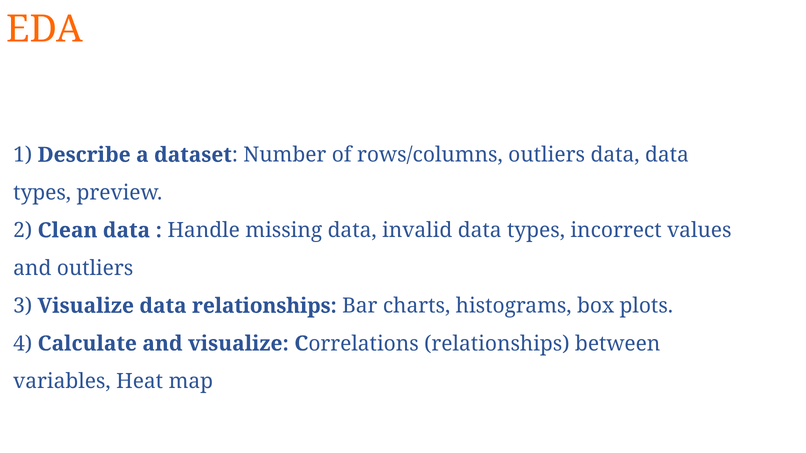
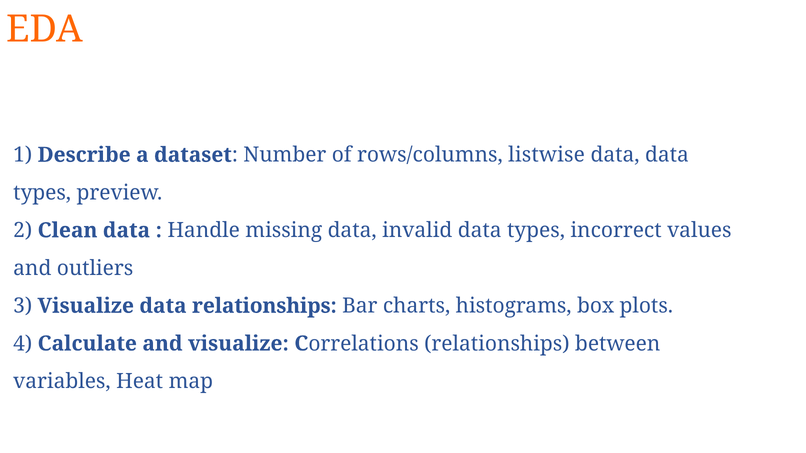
rows/columns outliers: outliers -> listwise (547, 155)
